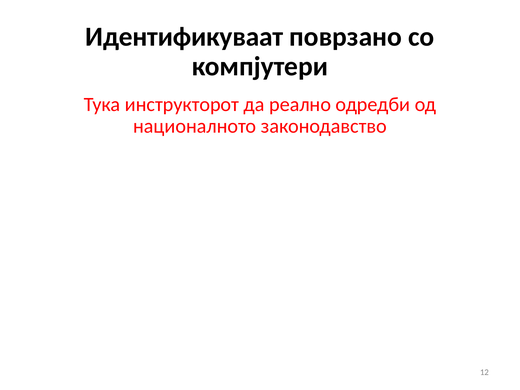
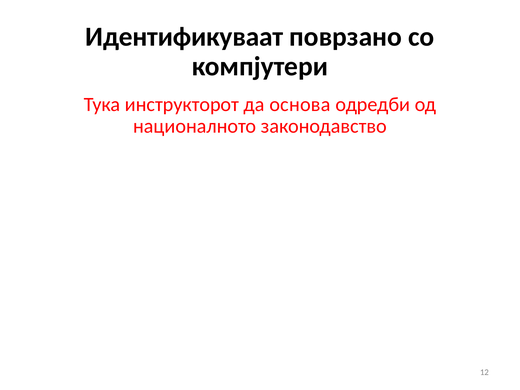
реално: реално -> основа (300, 104)
